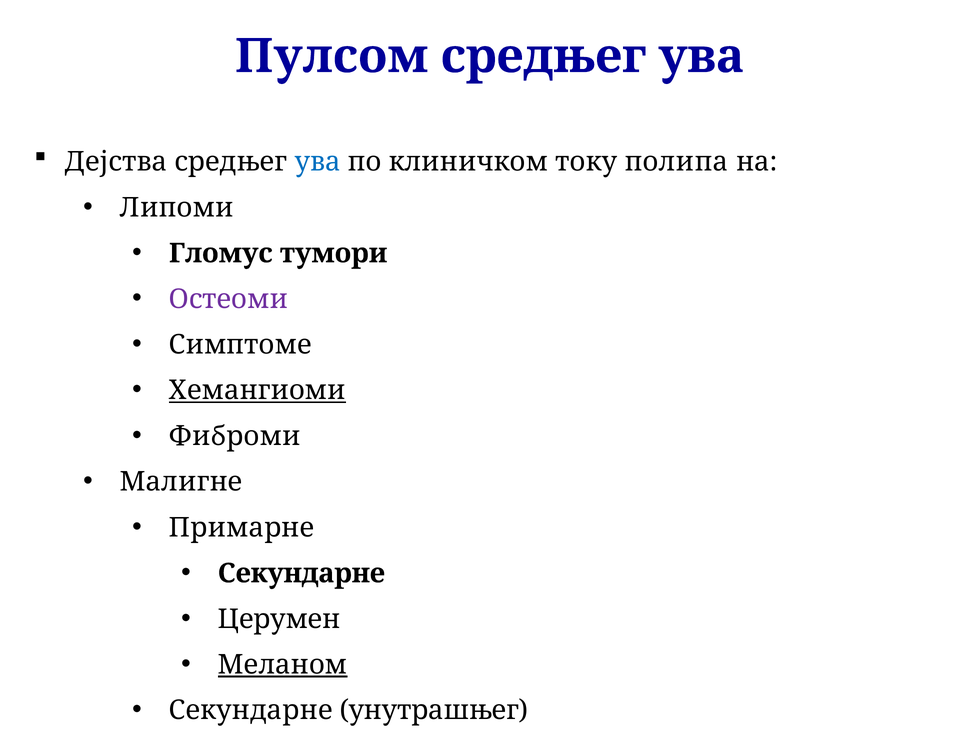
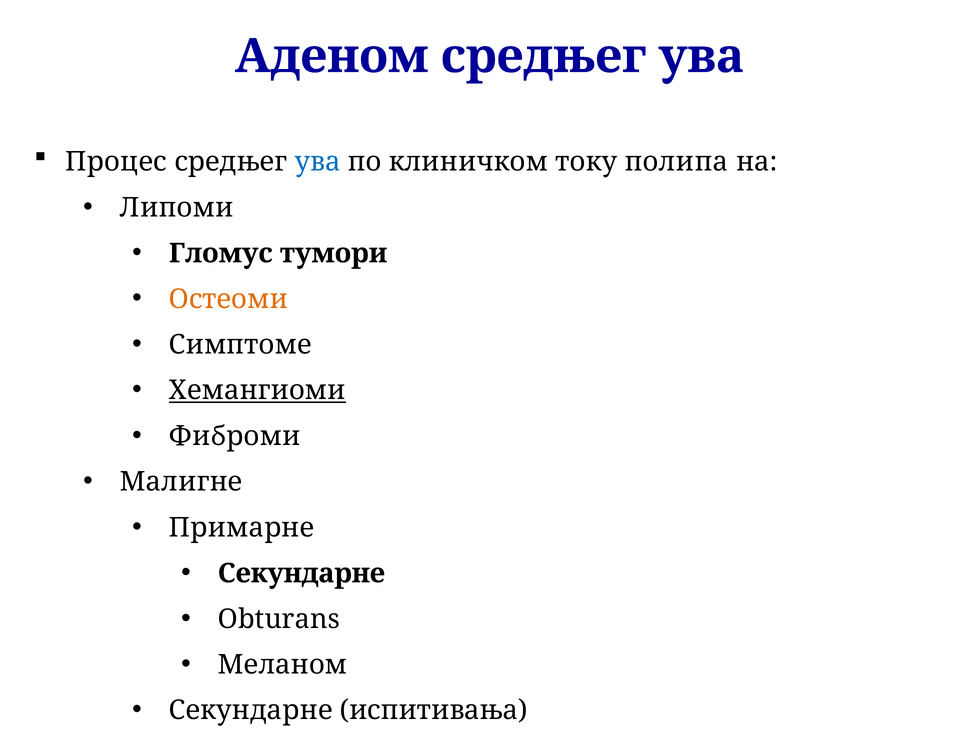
Пулсом: Пулсом -> Аденом (332, 56)
Дејства: Дејства -> Процес (116, 162)
Остеоми colour: purple -> orange (229, 299)
Церумен: Церумен -> Obturans (279, 619)
Меланом underline: present -> none (283, 665)
унутрашњег: унутрашњег -> испитивања (434, 711)
